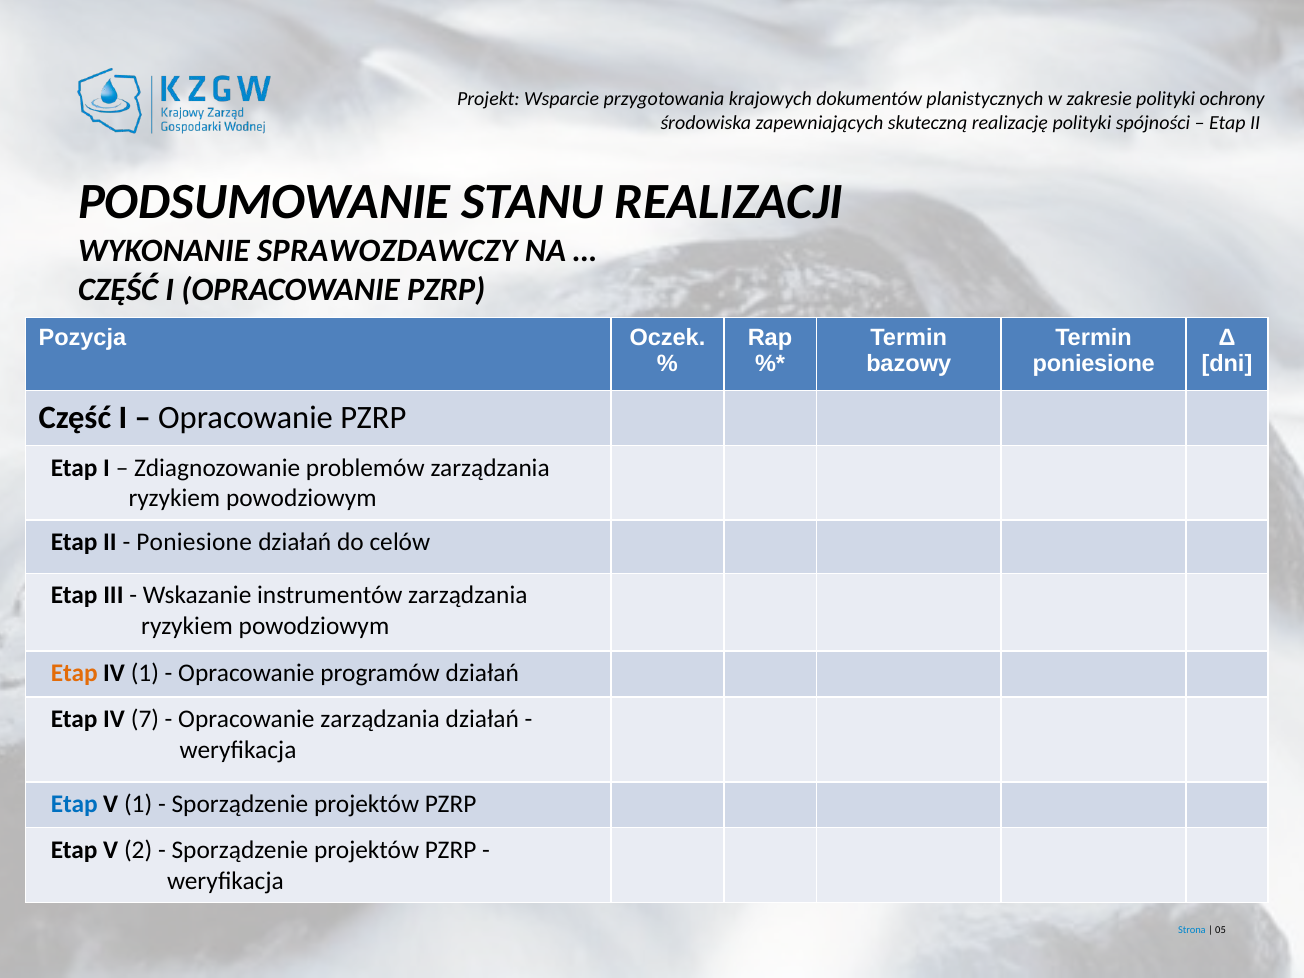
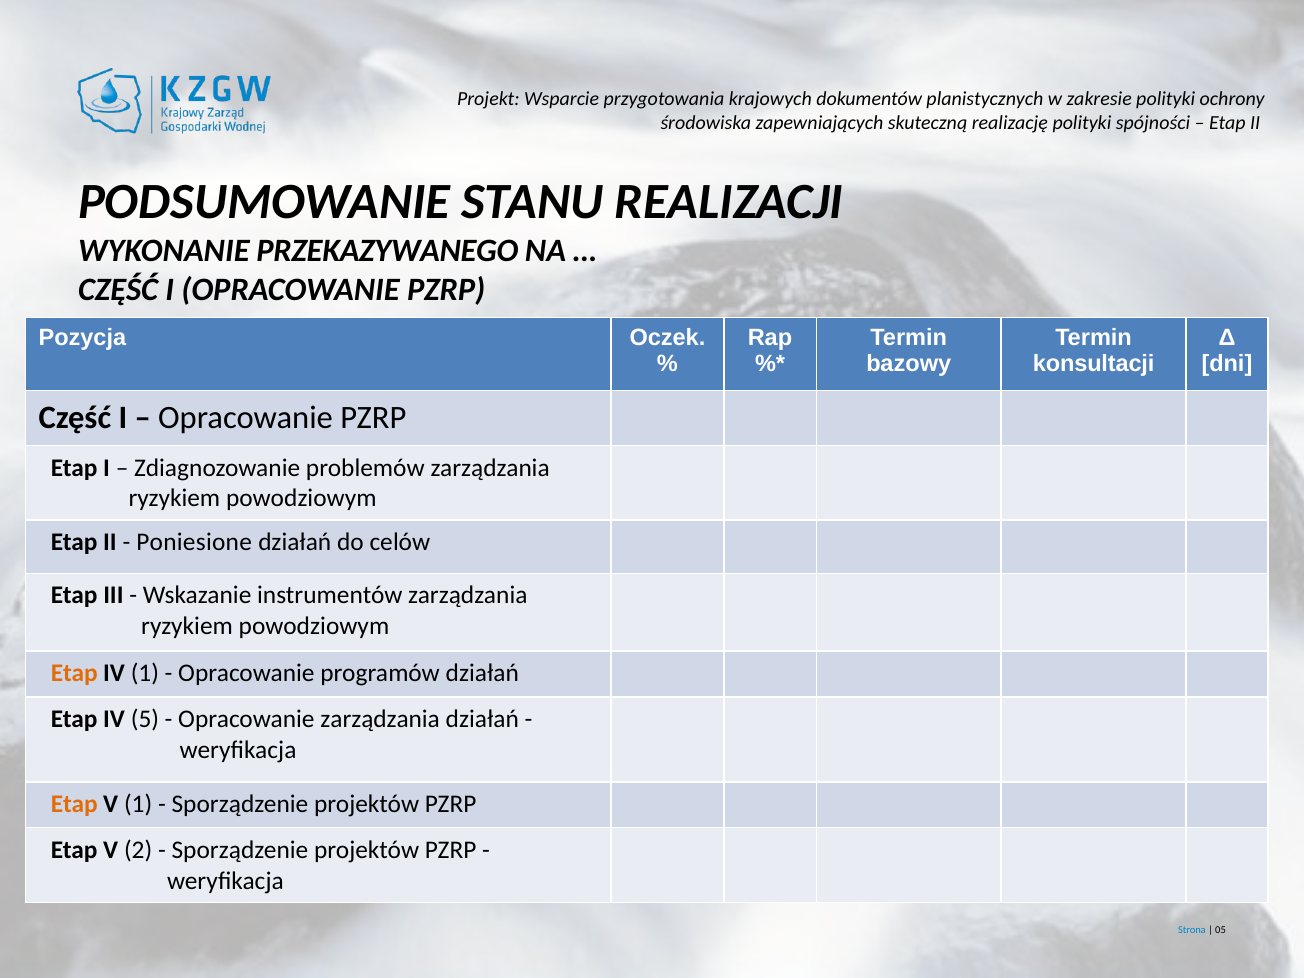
SPRAWOZDAWCZY: SPRAWOZDAWCZY -> PRZEKAZYWANEGO (387, 250)
poniesione: poniesione -> konsultacji (1094, 364)
7: 7 -> 5 (145, 719)
Etap colour: blue -> orange (74, 804)
